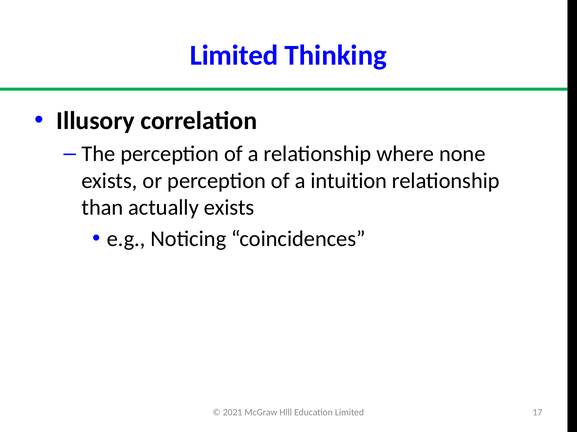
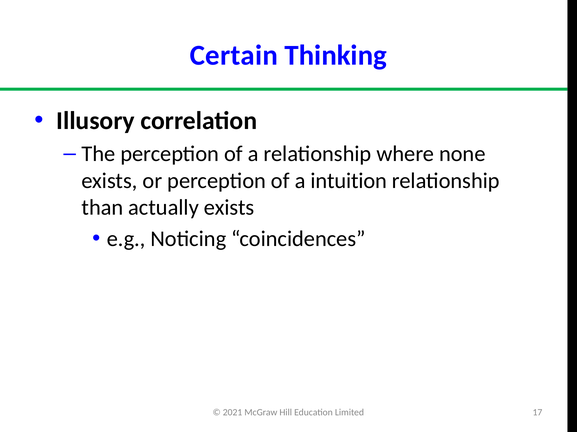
Limited: Limited -> Certain (234, 55)
